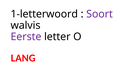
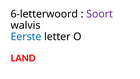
1-letterwoord: 1-letterwoord -> 6-letterwoord (44, 14)
Eerste colour: purple -> blue (26, 37)
LANG: LANG -> LAND (23, 58)
